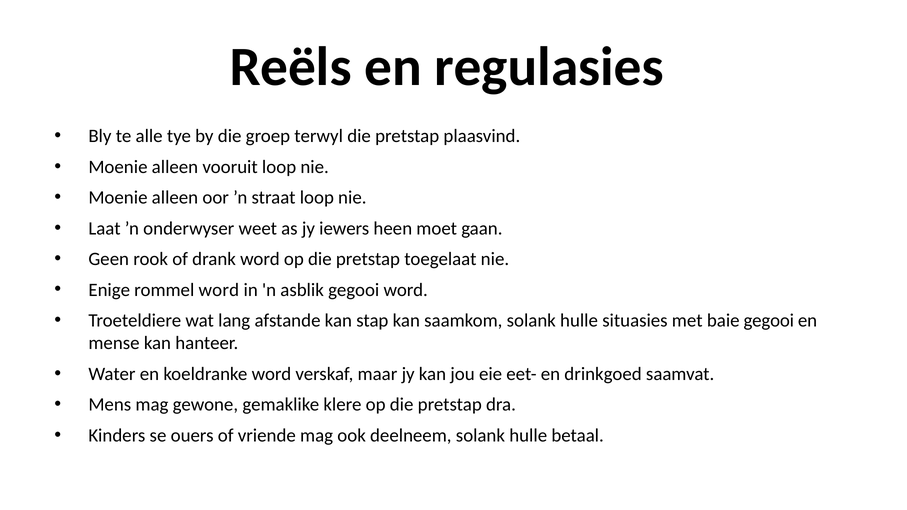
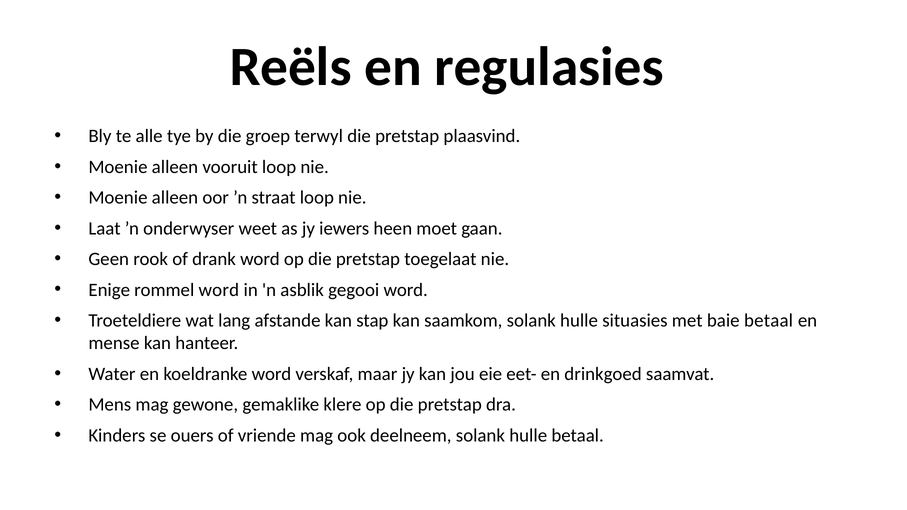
baie gegooi: gegooi -> betaal (769, 321)
